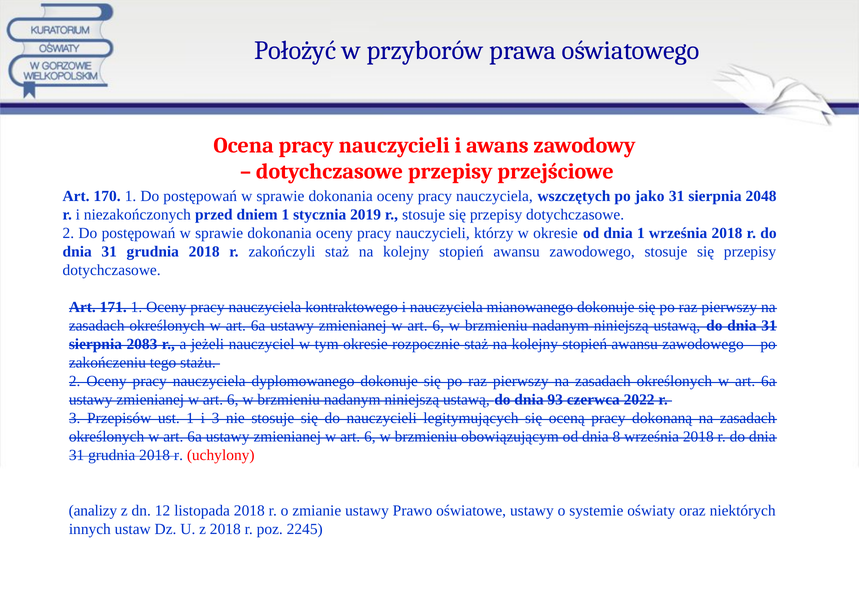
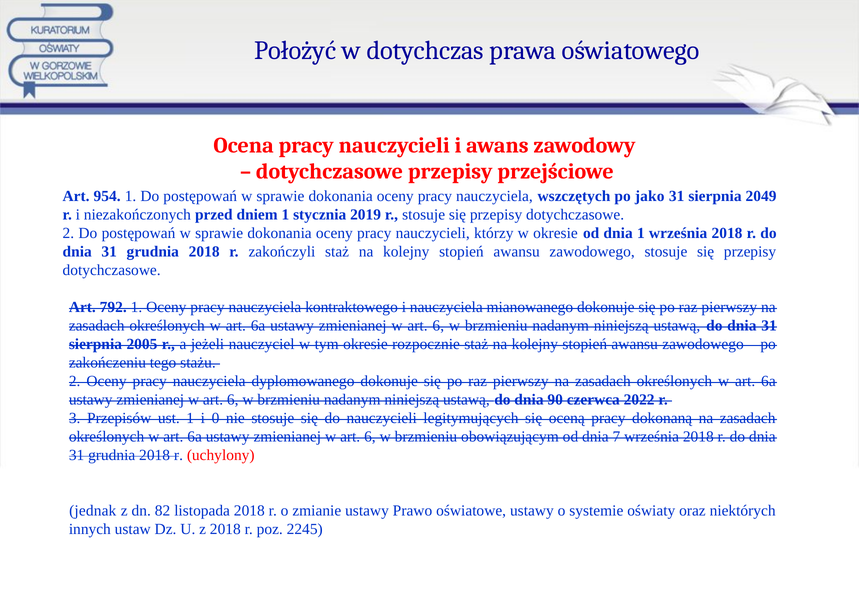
przyborów: przyborów -> dotychczas (425, 50)
170: 170 -> 954 (107, 196)
2048: 2048 -> 2049 (761, 196)
171: 171 -> 792 (113, 308)
2083: 2083 -> 2005 (142, 345)
93: 93 -> 90 (555, 400)
i 3: 3 -> 0 (215, 419)
8: 8 -> 7 (616, 437)
analizy: analizy -> jednak (93, 511)
12: 12 -> 82 (163, 511)
